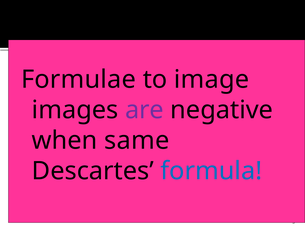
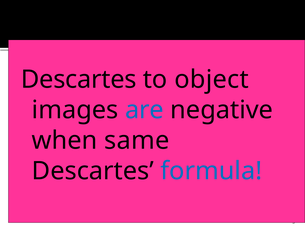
Formulae: Formulae -> Descartes (79, 79)
image: image -> object (212, 79)
are colour: purple -> blue (144, 110)
